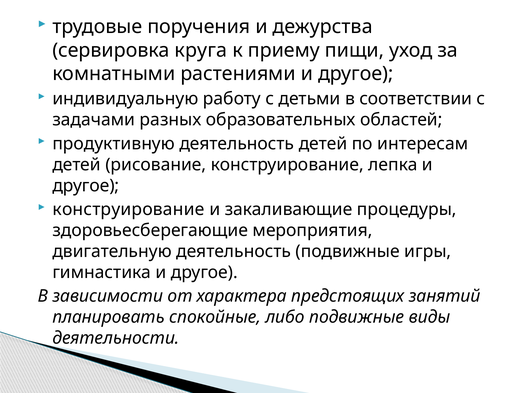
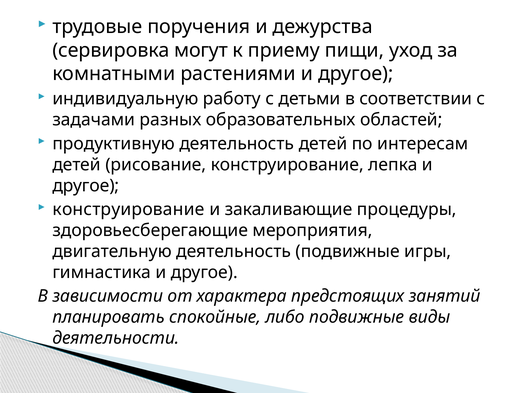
круга: круга -> могут (201, 50)
